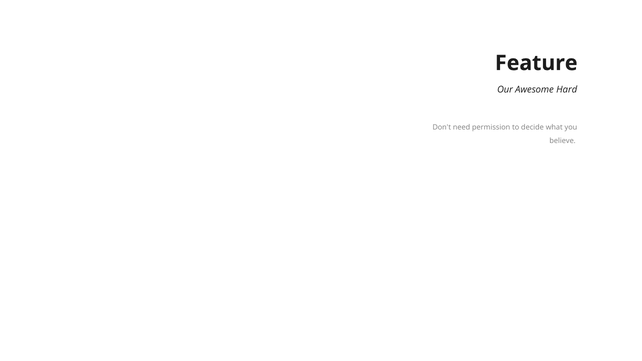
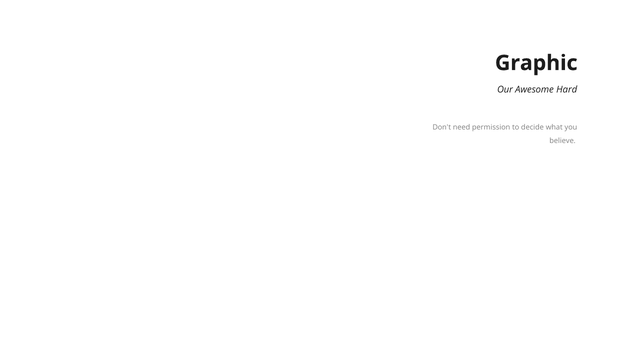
Feature: Feature -> Graphic (536, 63)
